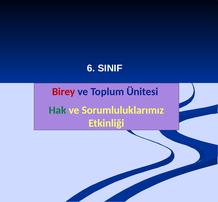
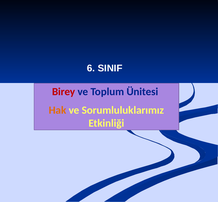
Hak colour: green -> orange (58, 110)
